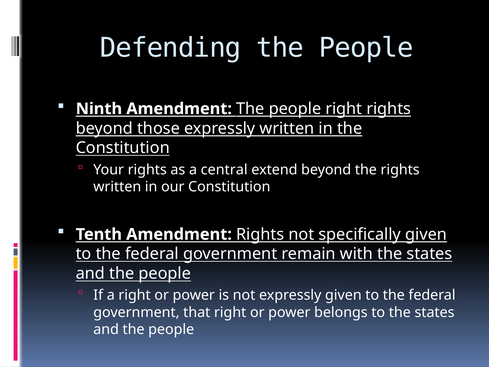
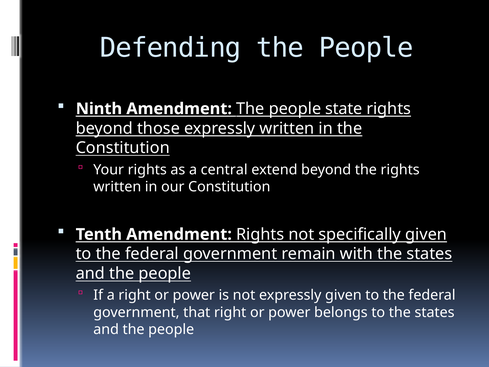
people right: right -> state (344, 109)
